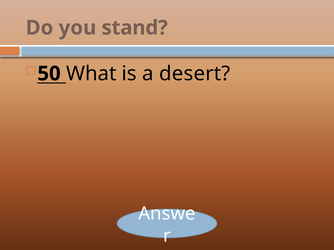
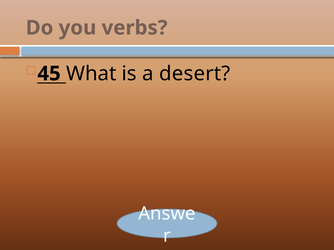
stand: stand -> verbs (135, 28)
50: 50 -> 45 (49, 74)
